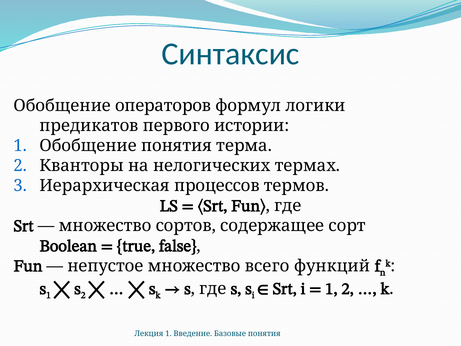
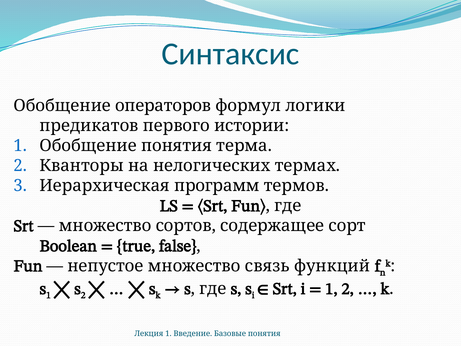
процессов: процессов -> программ (217, 186)
всего: всего -> связь (267, 266)
